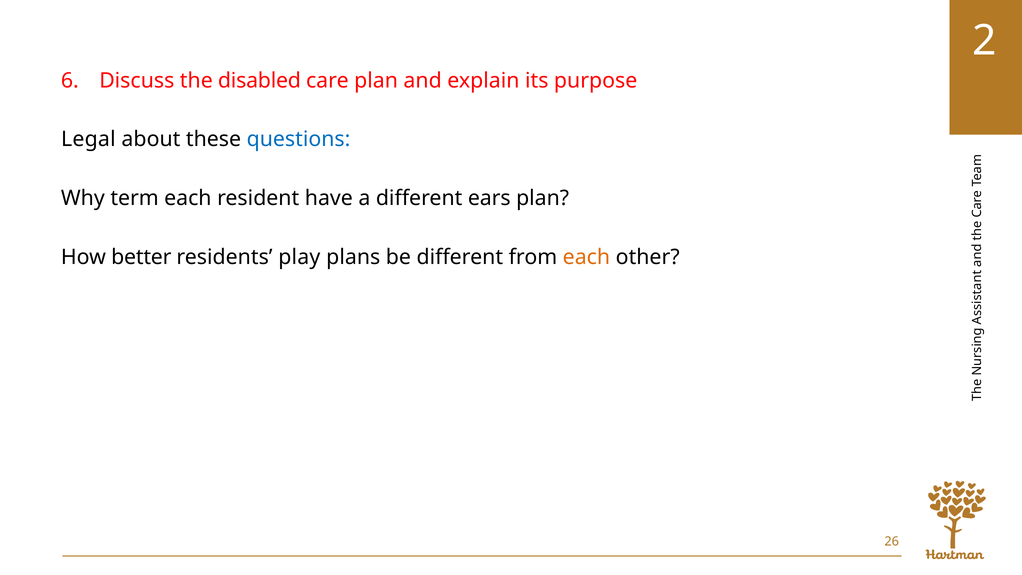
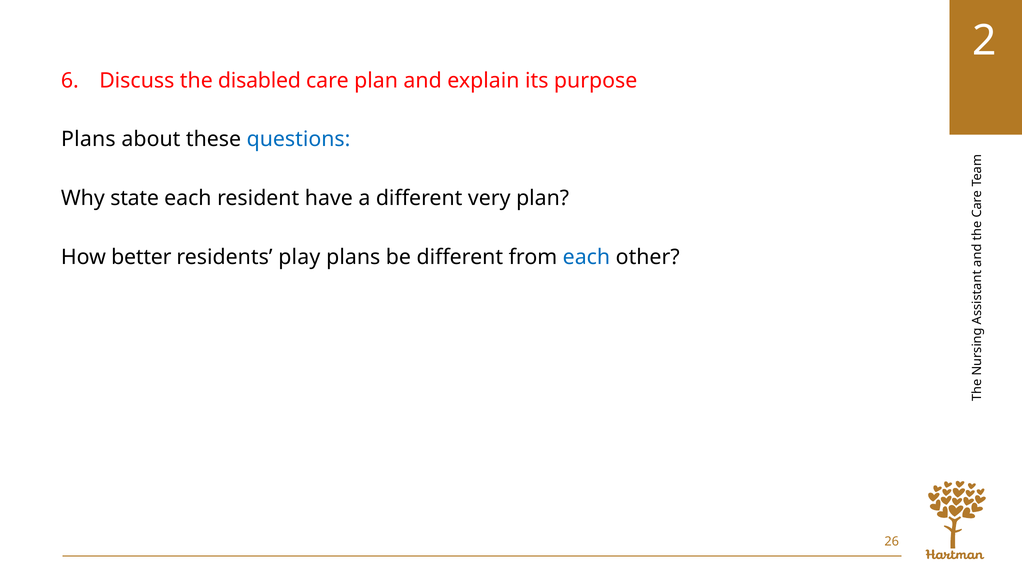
Legal: Legal -> Plans (88, 139)
term: term -> state (135, 198)
ears: ears -> very (489, 198)
each colour: orange -> blue (586, 257)
